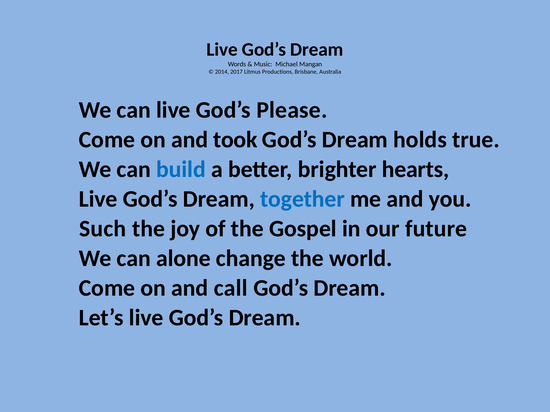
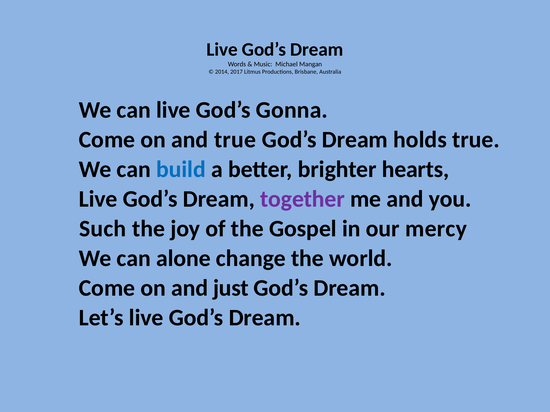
Please: Please -> Gonna (292, 110)
and took: took -> true (235, 140)
together colour: blue -> purple (302, 199)
future: future -> mercy (436, 229)
call: call -> just (231, 288)
